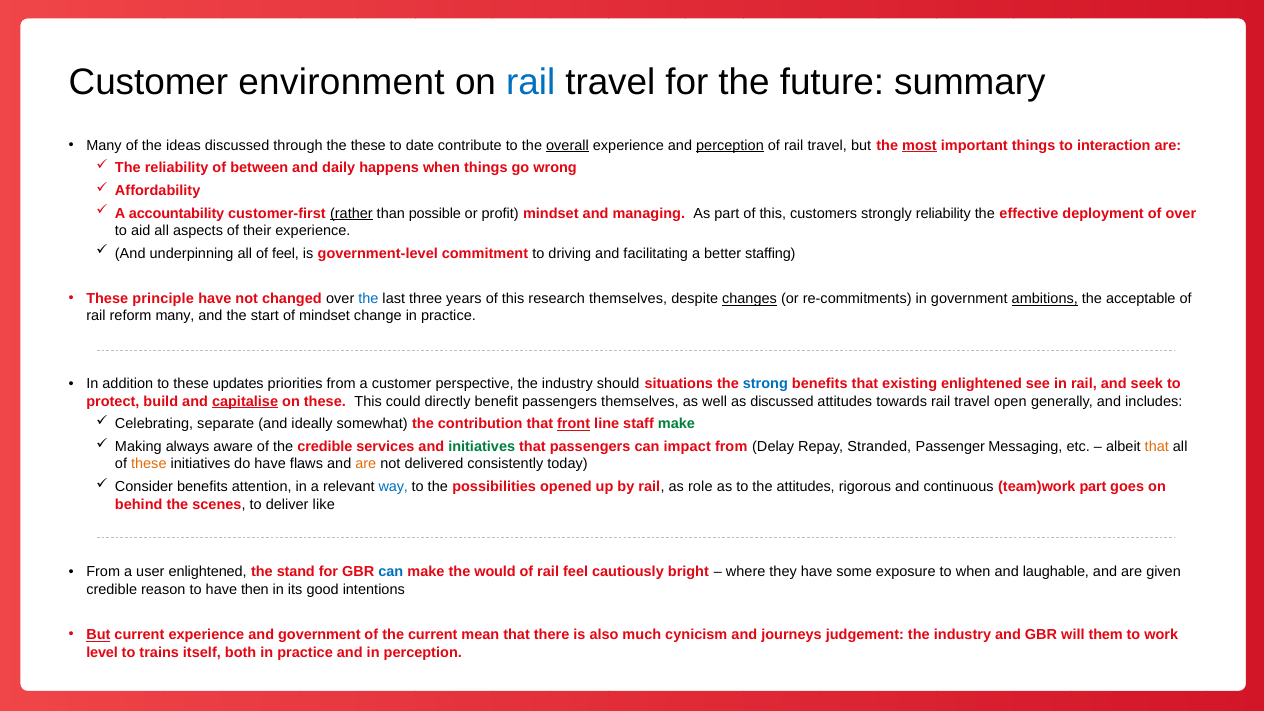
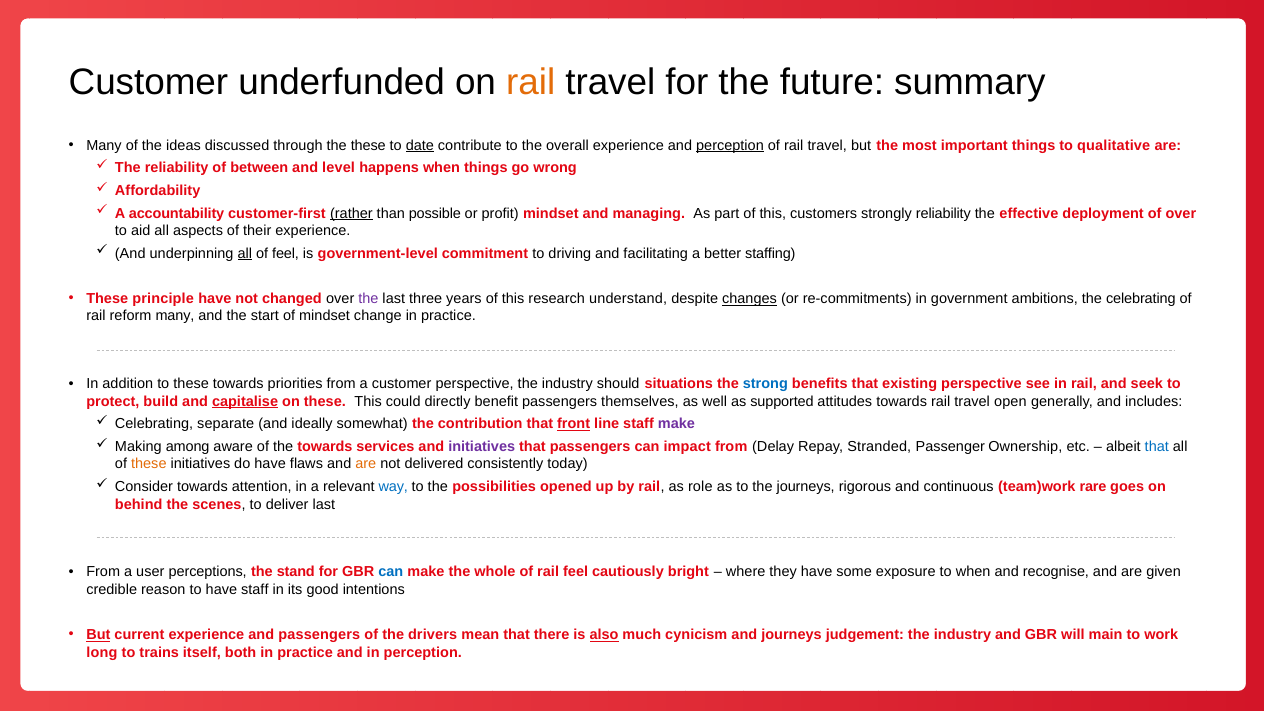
environment: environment -> underfunded (342, 82)
rail colour: blue -> orange (531, 82)
date underline: none -> present (420, 145)
overall underline: present -> none (567, 145)
most underline: present -> none (920, 145)
interaction: interaction -> qualitative (1114, 145)
daily: daily -> level (339, 168)
all underline: none -> present (245, 253)
the colour: blue -> purple (368, 299)
research themselves: themselves -> understand (628, 299)
ambitions underline: present -> none (1045, 299)
the acceptable: acceptable -> celebrating (1141, 299)
these updates: updates -> towards (238, 384)
existing enlightened: enlightened -> perspective (981, 384)
as discussed: discussed -> supported (782, 401)
make colour: green -> purple (676, 424)
always: always -> among (188, 447)
the credible: credible -> towards (325, 447)
initiatives colour: green -> purple (482, 447)
Messaging: Messaging -> Ownership (1025, 447)
that colour: orange -> blue (1157, 447)
Consider benefits: benefits -> towards (202, 487)
the attitudes: attitudes -> journeys (806, 487)
team)work part: part -> rare (1093, 487)
deliver like: like -> last (324, 504)
user enlightened: enlightened -> perceptions (208, 572)
would: would -> whole (495, 572)
laughable: laughable -> recognise (1056, 572)
have then: then -> staff (255, 590)
and government: government -> passengers (319, 635)
the current: current -> drivers (433, 635)
also underline: none -> present (604, 635)
them: them -> main (1106, 635)
level: level -> long (102, 652)
